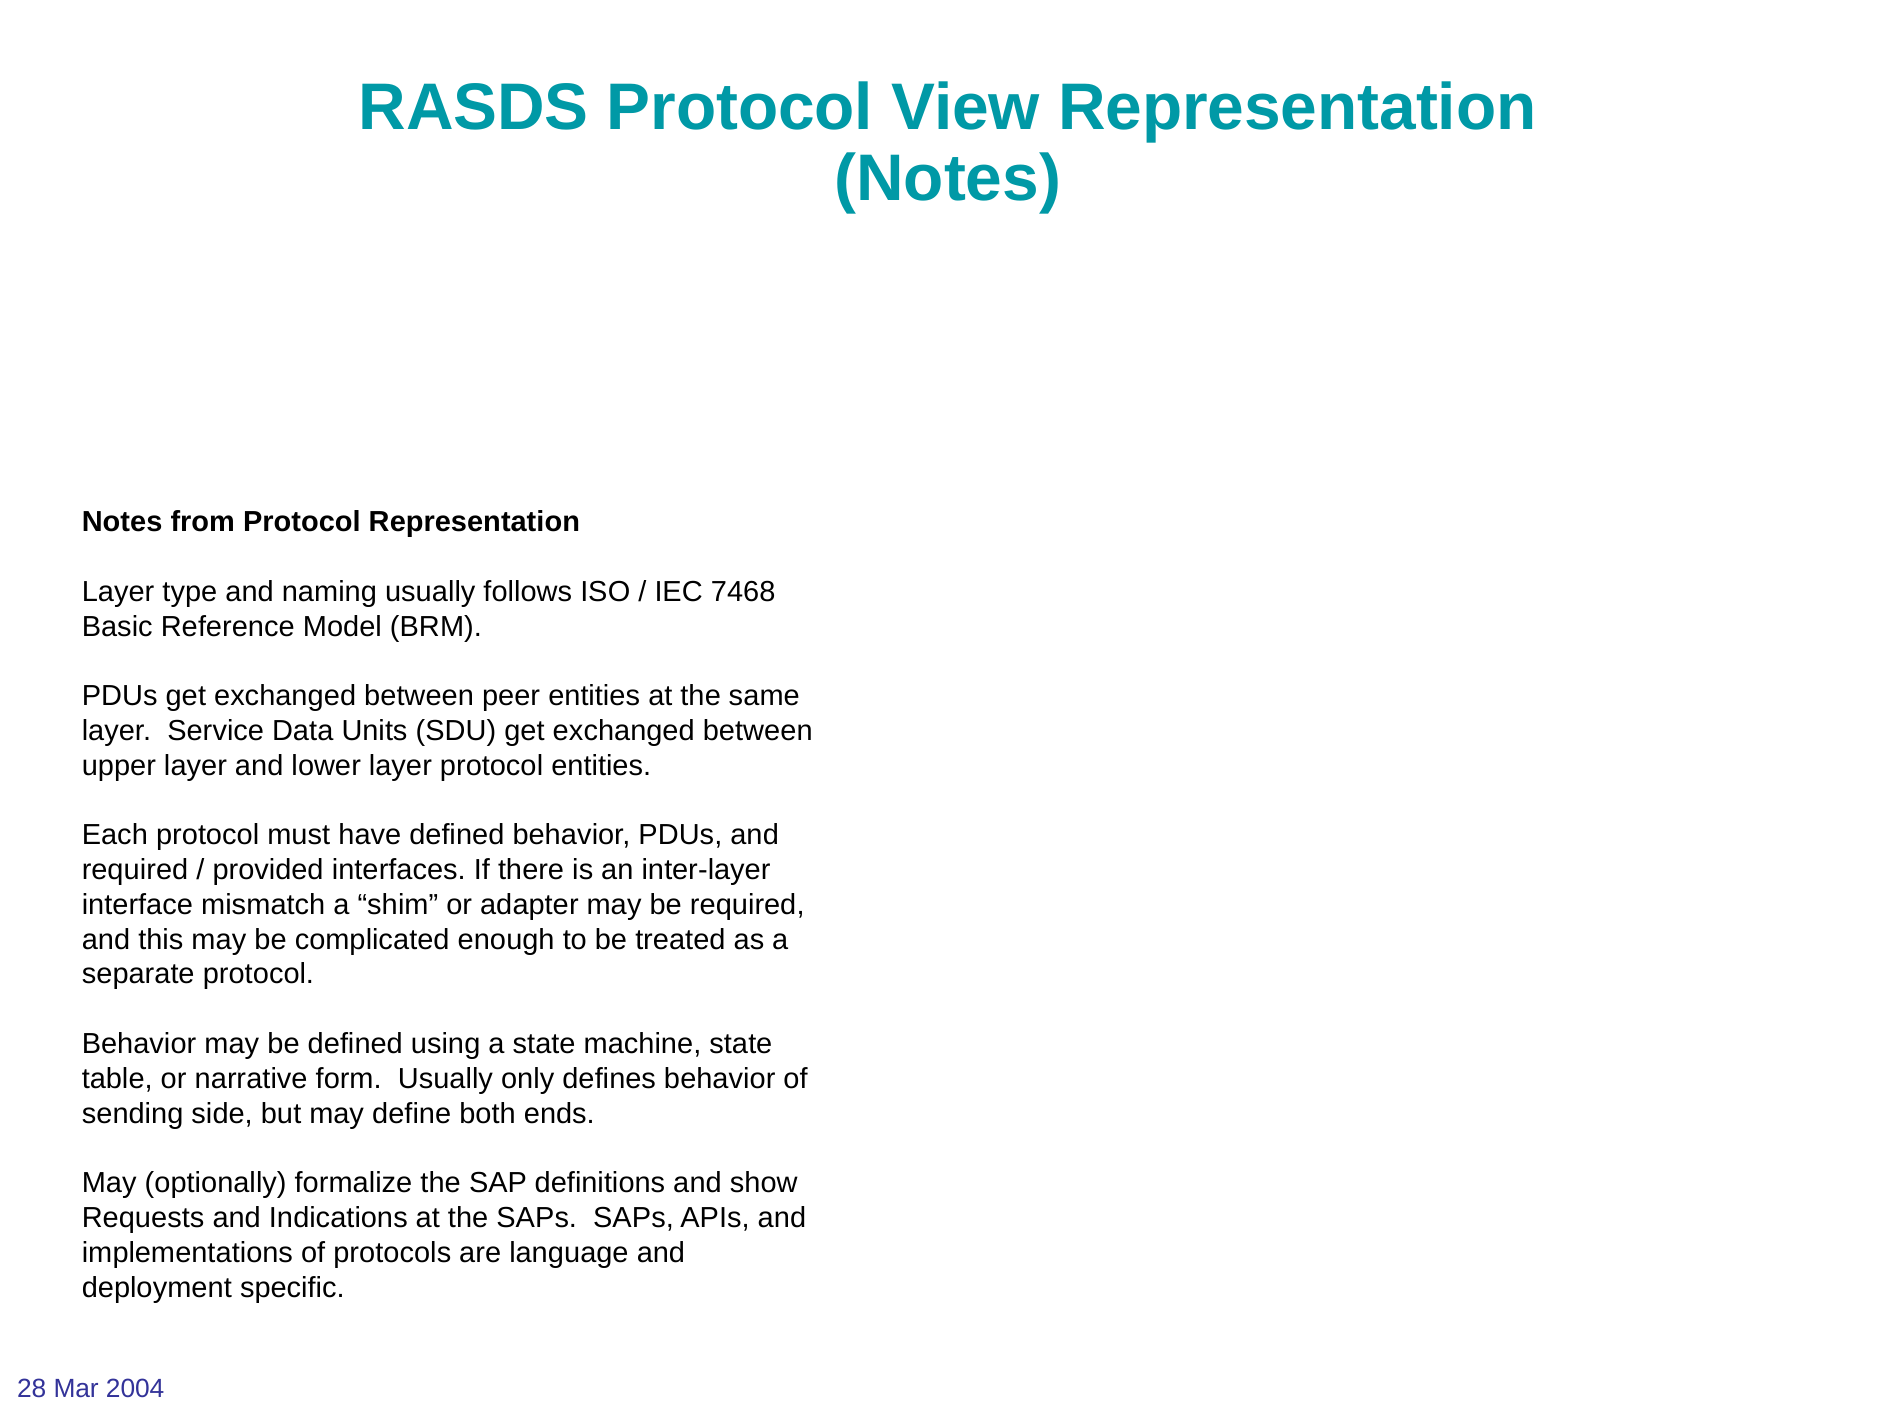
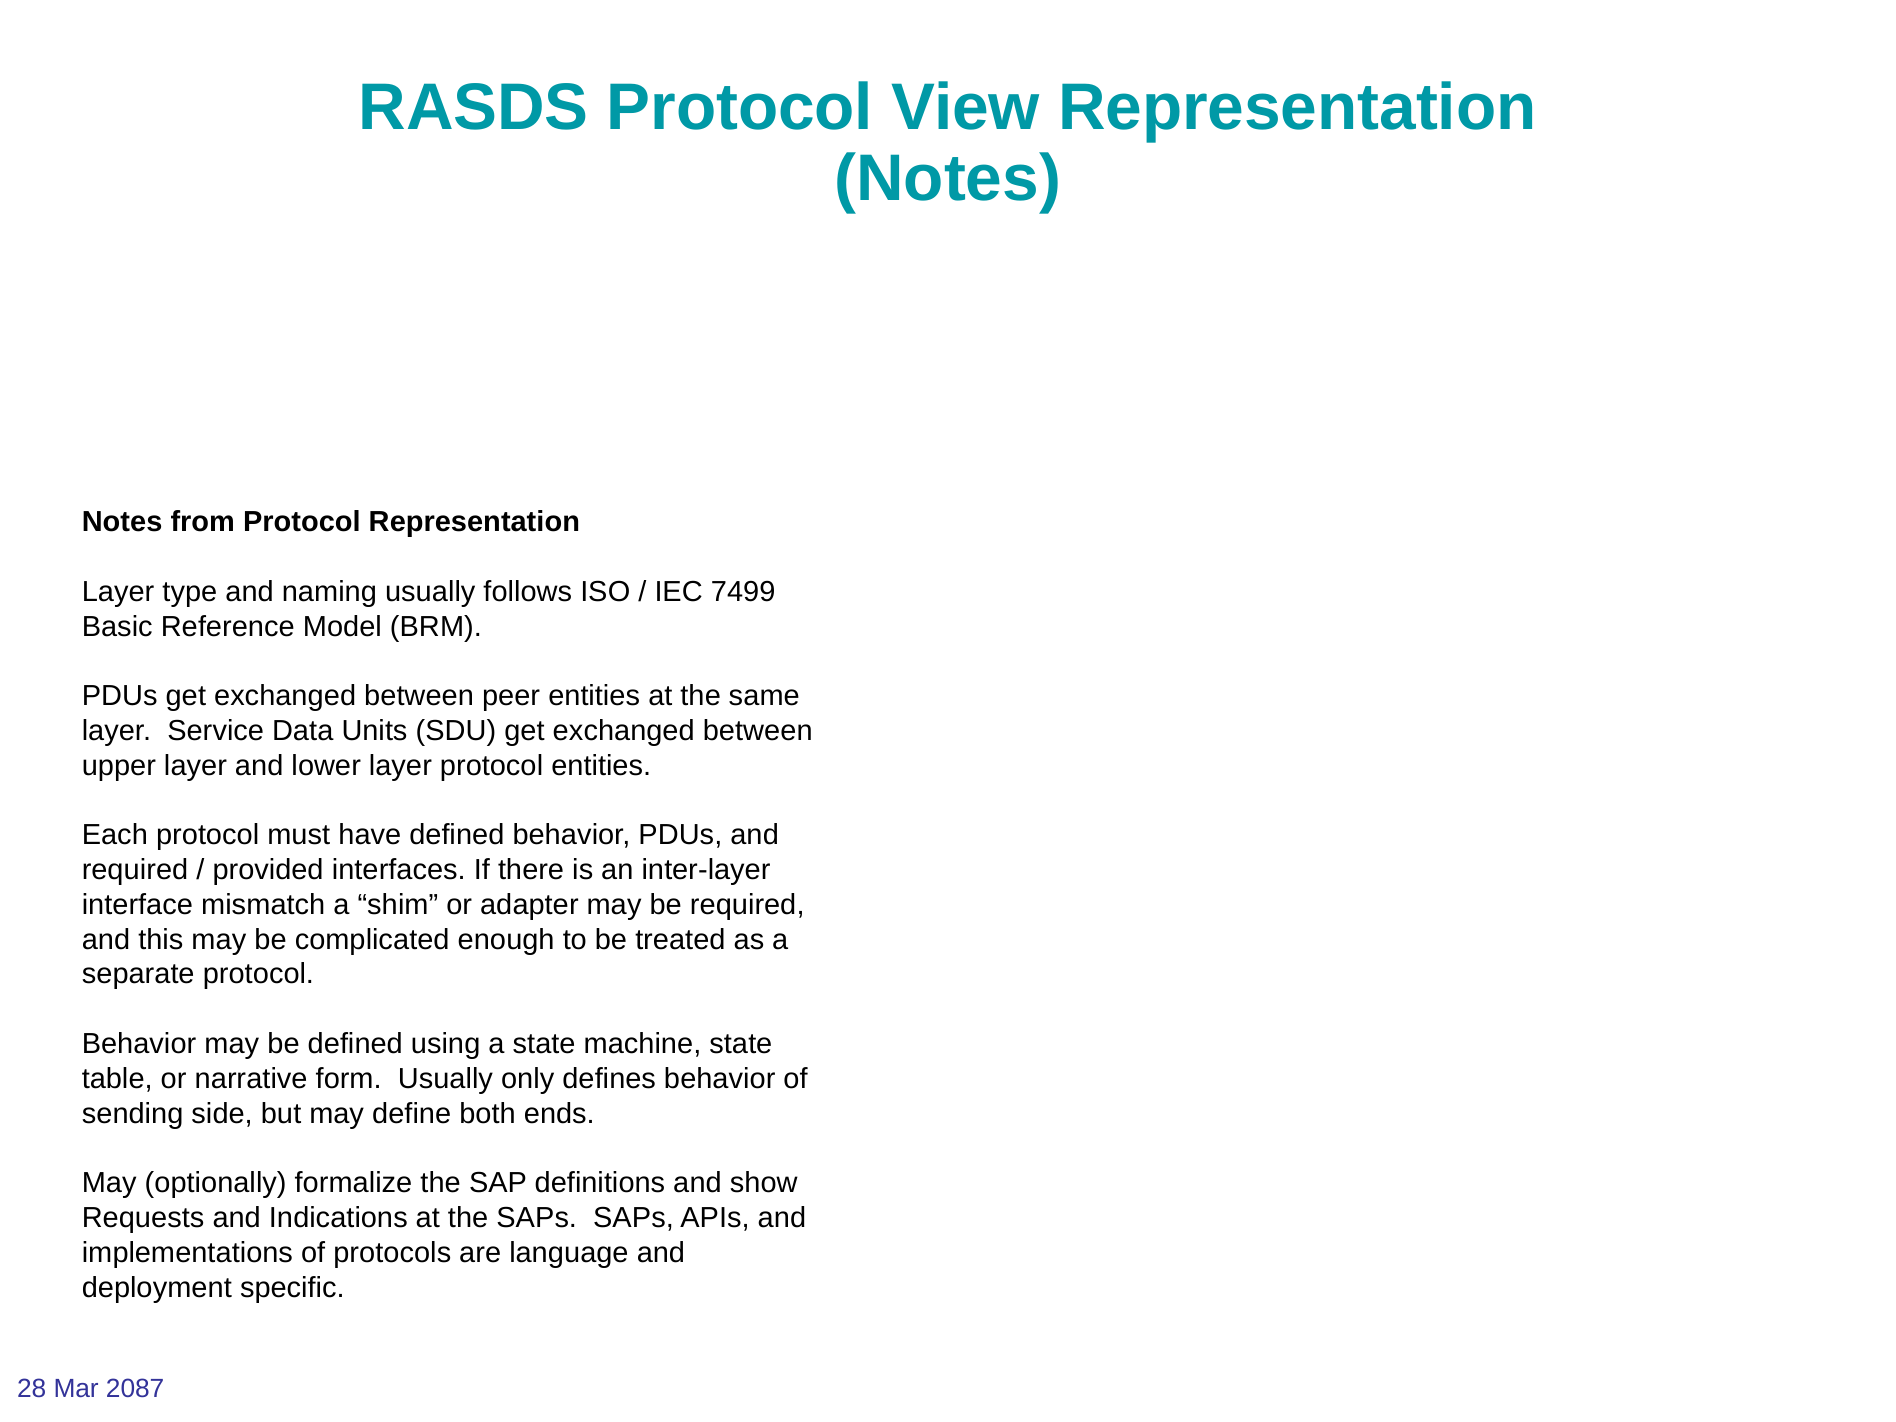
7468: 7468 -> 7499 (743, 592)
2004: 2004 -> 2087 (135, 1388)
